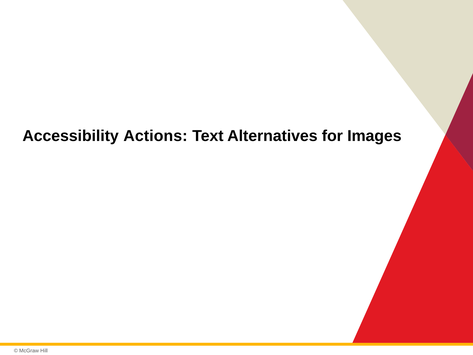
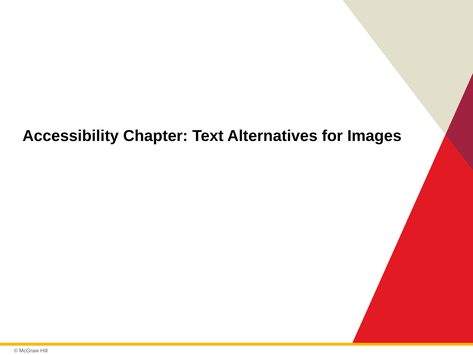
Actions: Actions -> Chapter (156, 136)
